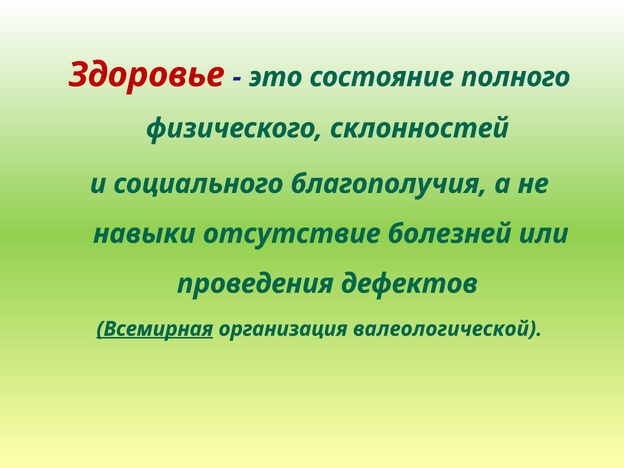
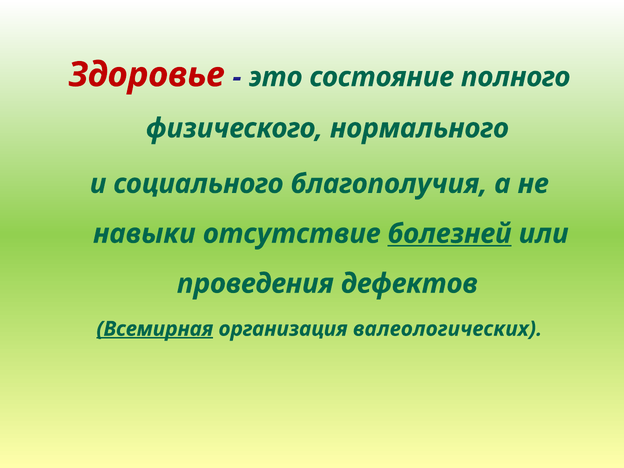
склонностей: склонностей -> нормального (419, 128)
болезней underline: none -> present (450, 234)
валеологической: валеологической -> валеологических (448, 329)
